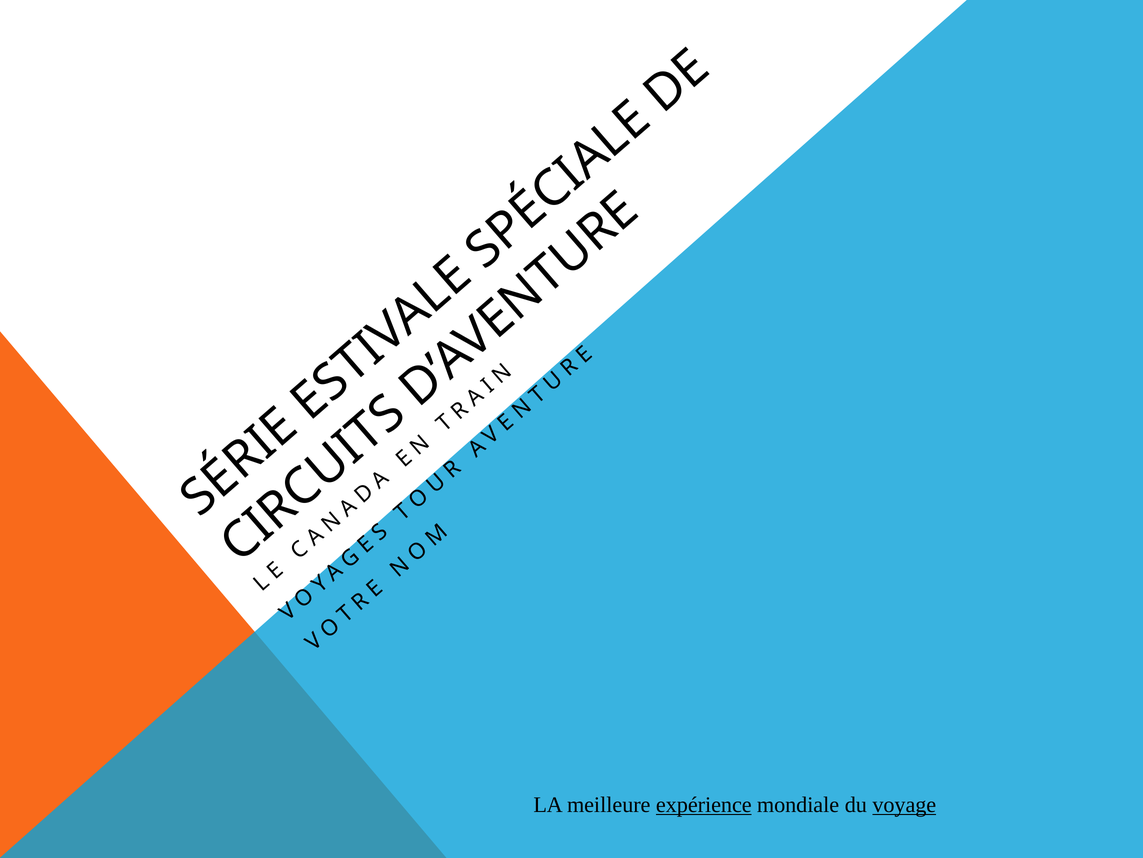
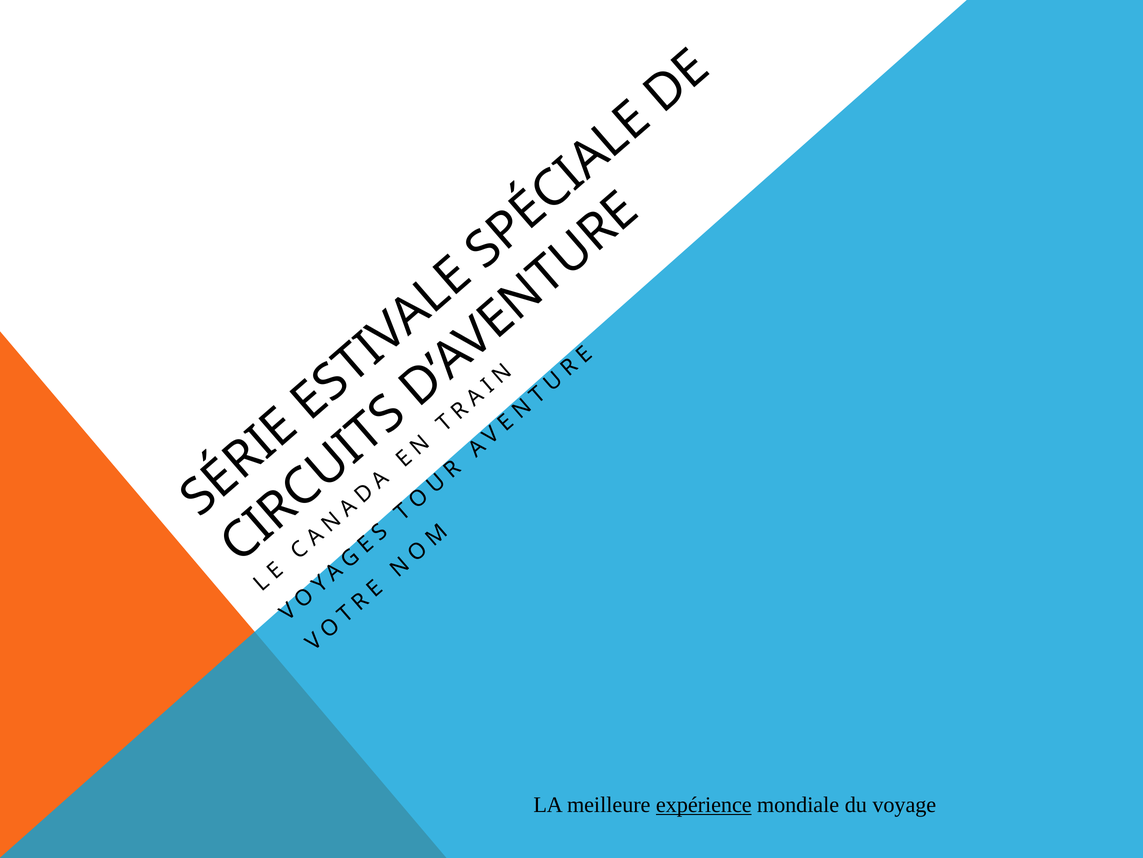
voyage underline: present -> none (904, 804)
